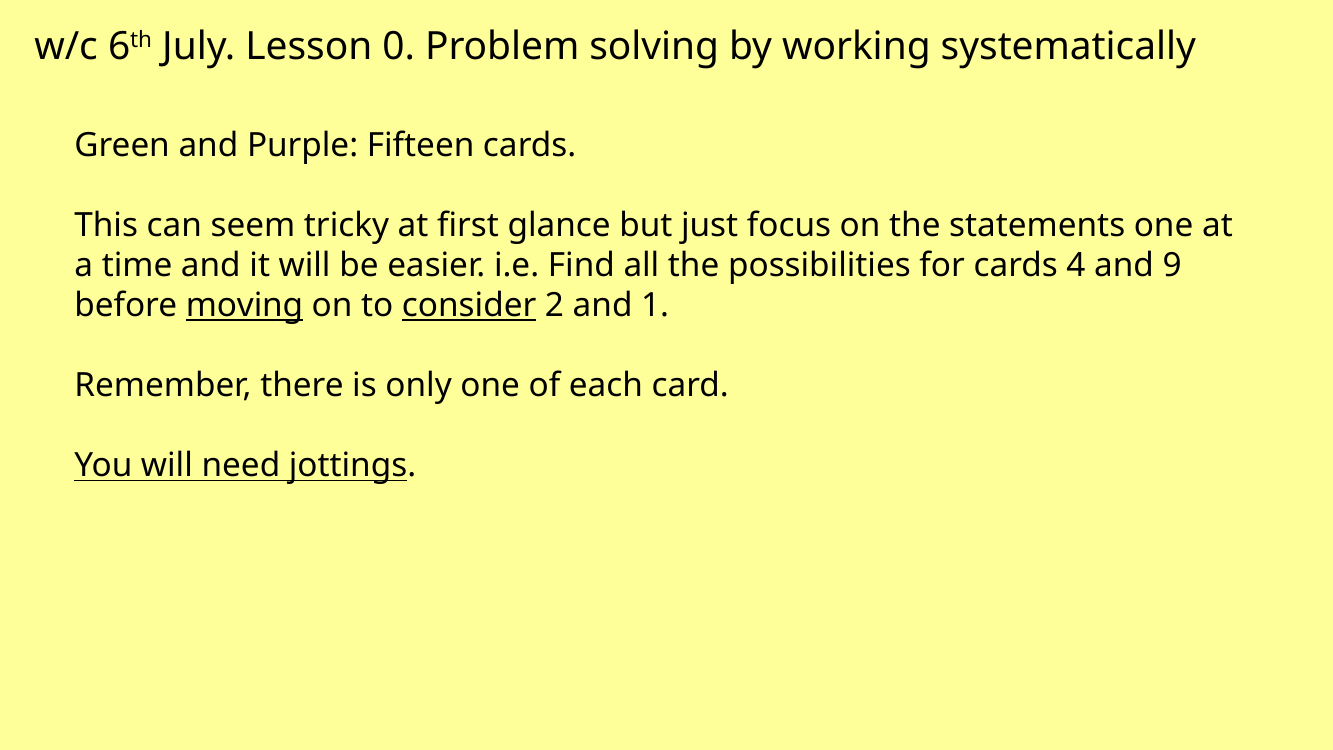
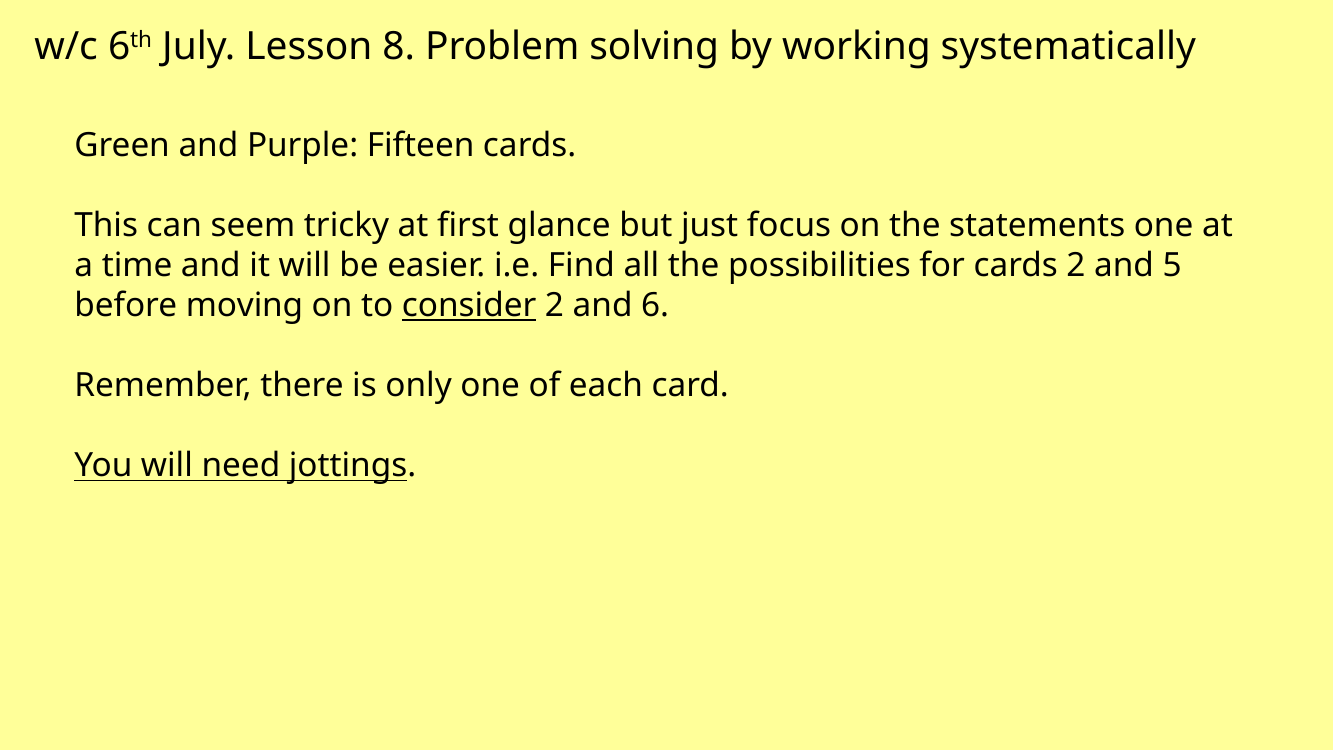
0: 0 -> 8 (399, 47)
cards 4: 4 -> 2 (1076, 265)
9: 9 -> 5 (1172, 265)
moving underline: present -> none (245, 305)
1: 1 -> 6 (655, 305)
